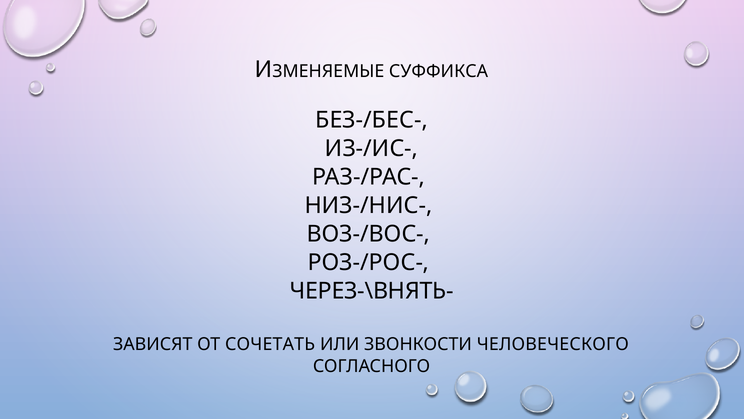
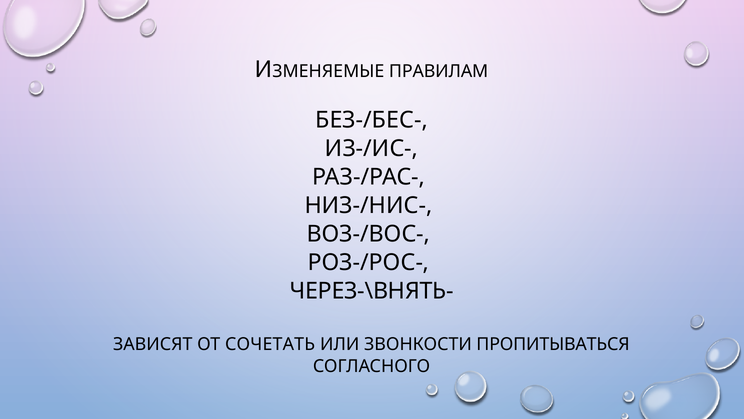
СУФФИКСА: СУФФИКСА -> ПРАВИЛАМ (439, 71)
ЧЕЛОВЕЧЕСКОГО: ЧЕЛОВЕЧЕСКОГО -> ПРОПИТЫВАТЬСЯ (553, 344)
